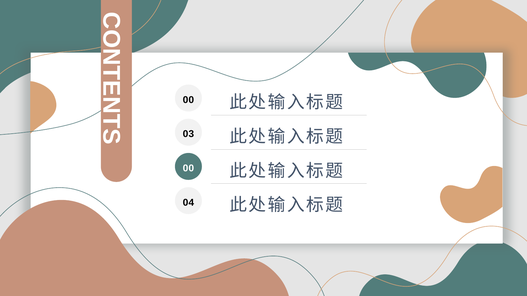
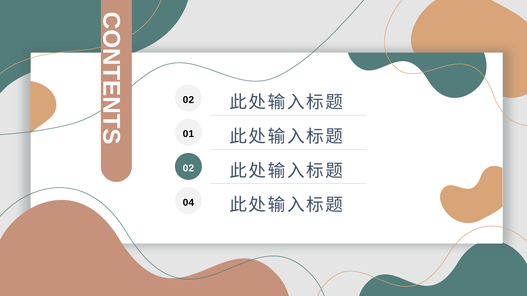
0: 0 -> 2 (191, 100)
3: 3 -> 1 (191, 134)
0: 0 -> 2 (191, 169)
